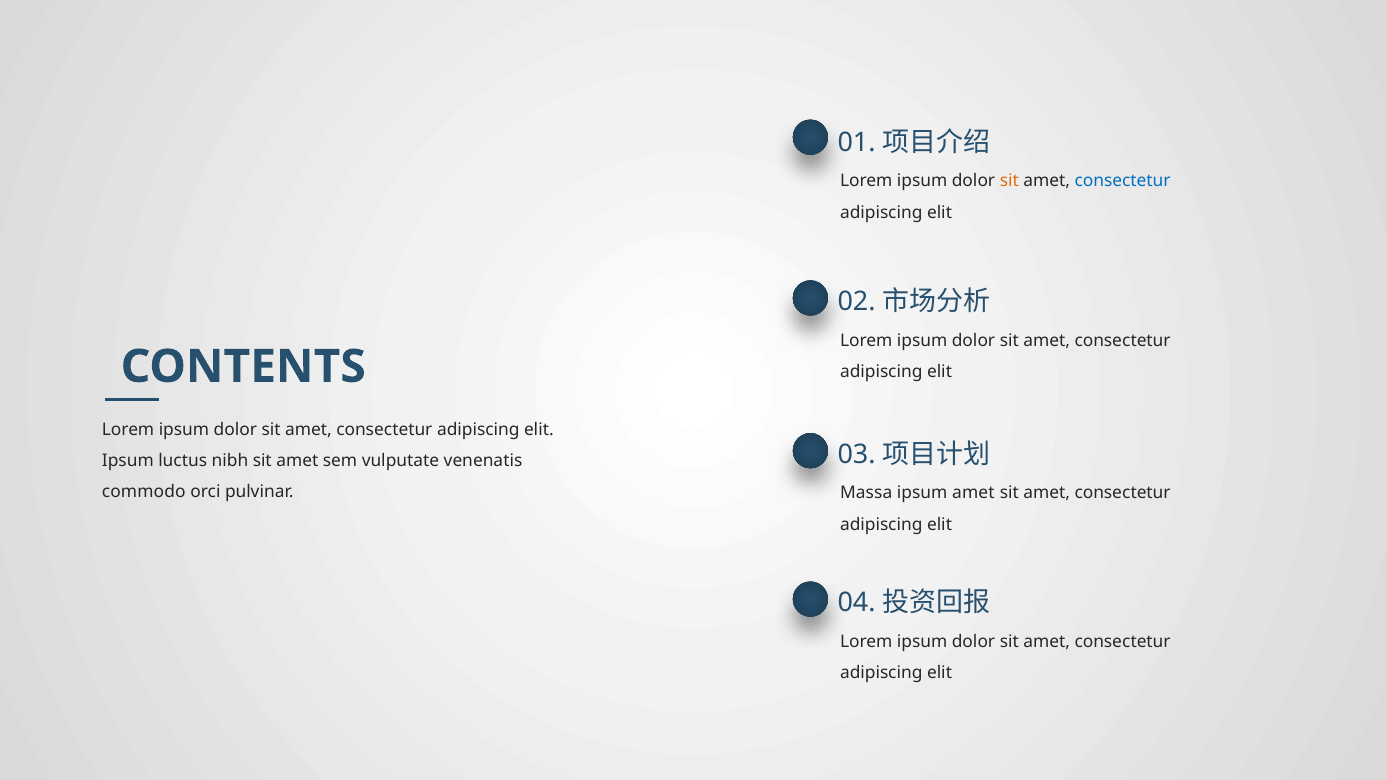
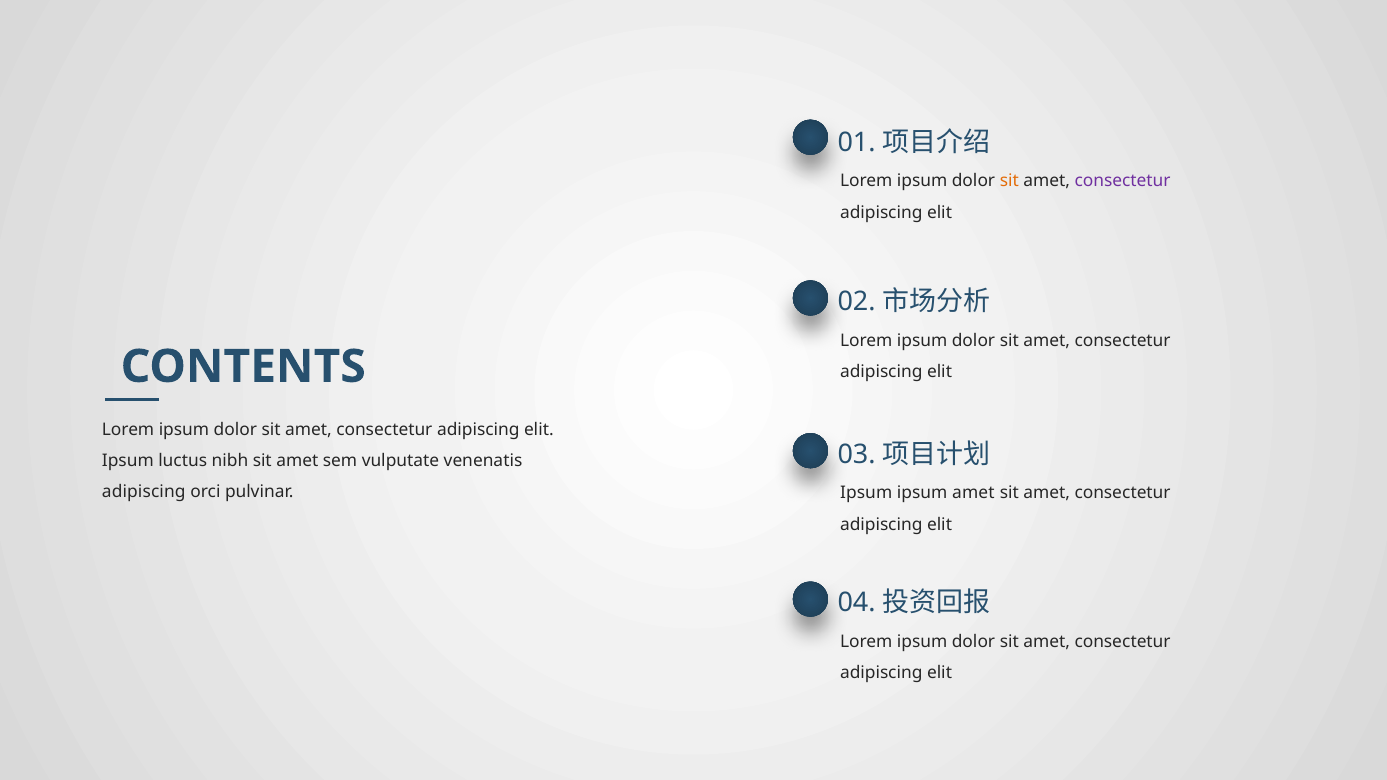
consectetur colour: blue -> purple (1123, 181)
commodo: commodo -> adipiscing (144, 492)
Massa: Massa -> Ipsum (866, 493)
